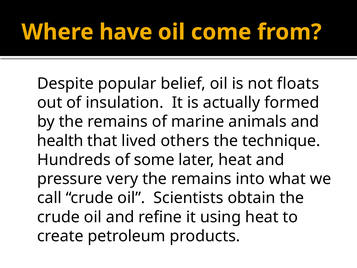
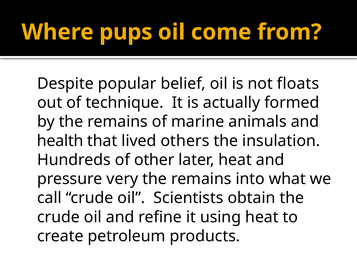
have: have -> pups (126, 32)
insulation: insulation -> technique (125, 103)
technique: technique -> insulation (281, 141)
some: some -> other (154, 160)
